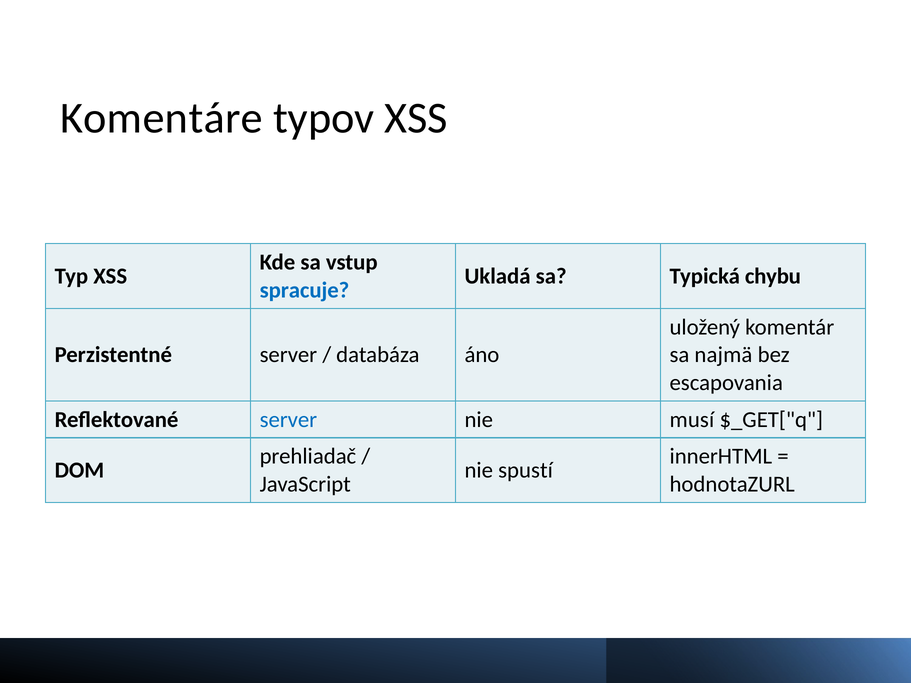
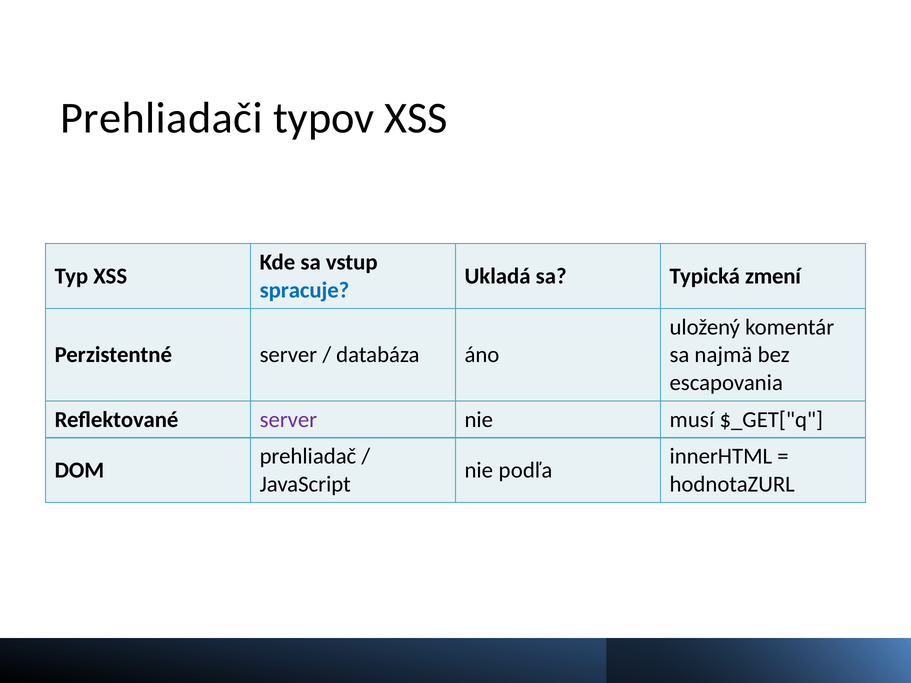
Komentáre: Komentáre -> Prehliadači (161, 118)
chybu: chybu -> zmení (773, 276)
server colour: blue -> purple (288, 420)
spustí: spustí -> podľa (525, 471)
